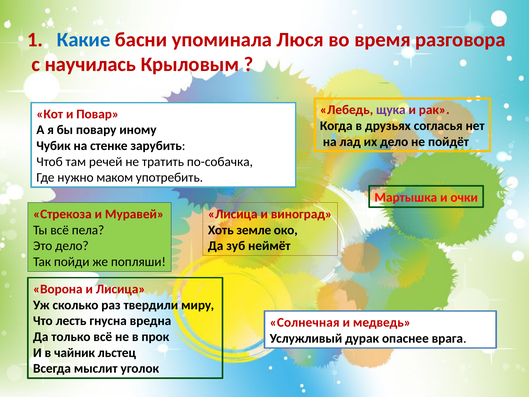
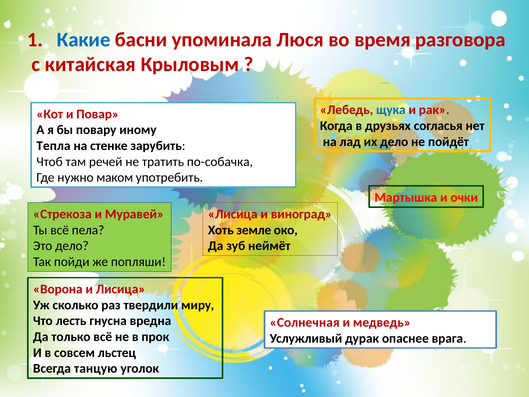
научилась: научилась -> китайская (90, 64)
щука colour: purple -> blue (391, 110)
Чубик: Чубик -> Тепла (53, 146)
чайник: чайник -> совсем (74, 352)
мыслит: мыслит -> танцую (96, 368)
